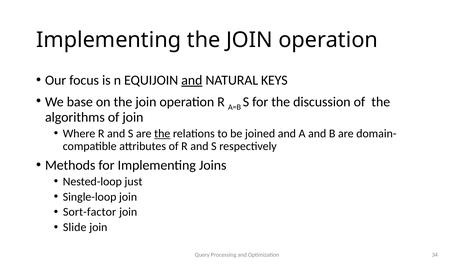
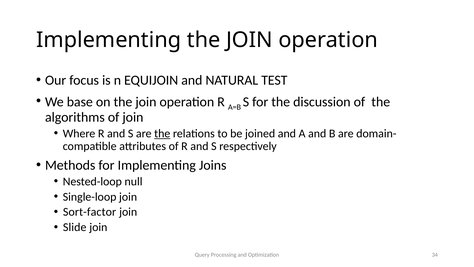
and underline: present -> none (192, 80)
KEYS: KEYS -> TEST (274, 80)
just: just -> null (133, 181)
